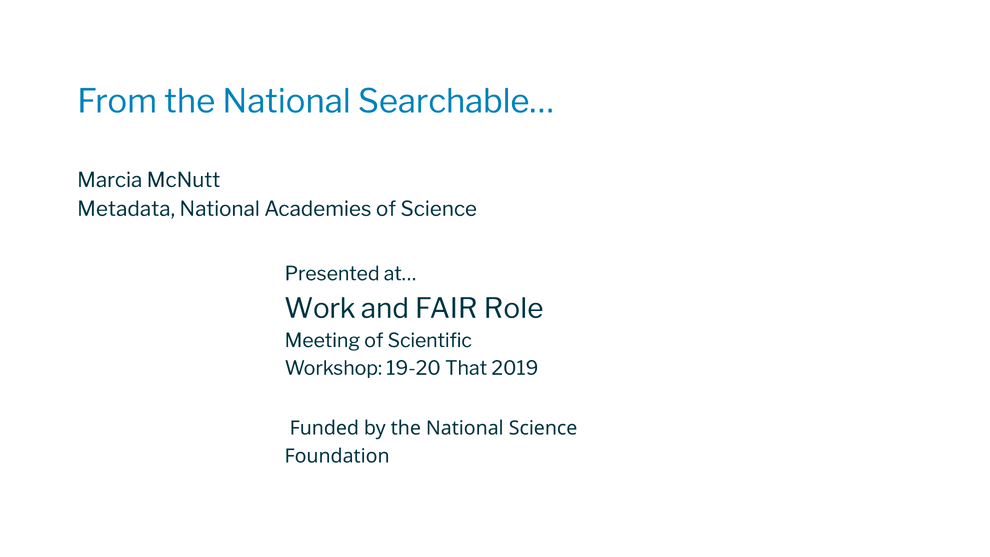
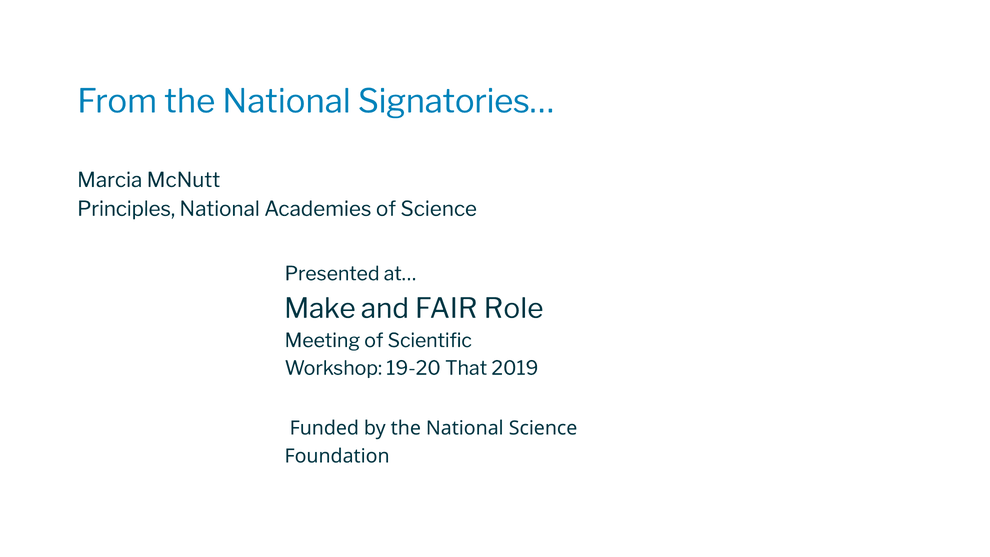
Searchable…: Searchable… -> Signatories… (456, 102)
Metadata: Metadata -> Principles (126, 209)
Work: Work -> Make (320, 309)
